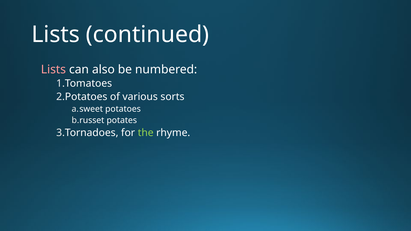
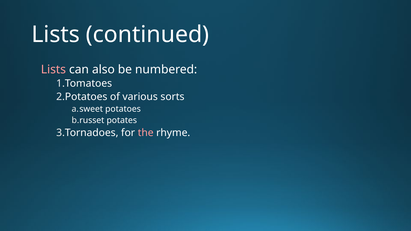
the colour: light green -> pink (146, 133)
